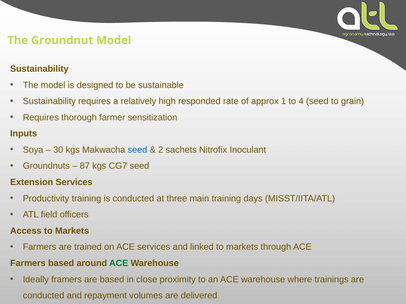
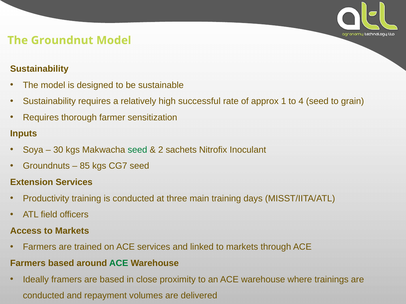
responded: responded -> successful (199, 101)
seed colour: blue -> green (137, 150)
87: 87 -> 85 (85, 166)
